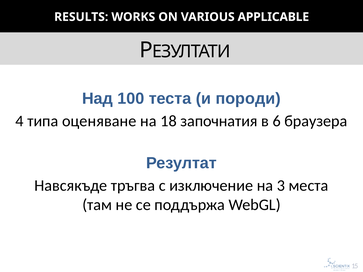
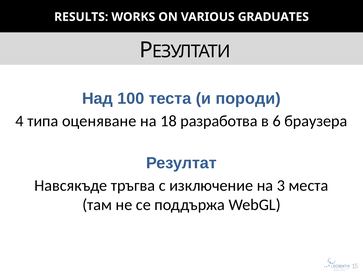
APPLICABLE: APPLICABLE -> GRADUATES (273, 17)
започнатия: започнатия -> разработва (219, 121)
